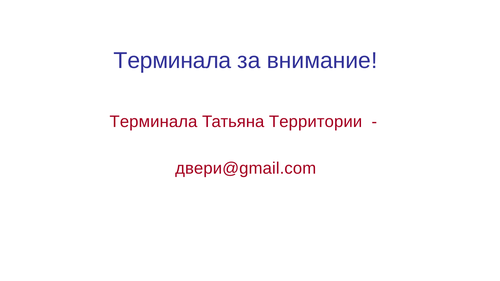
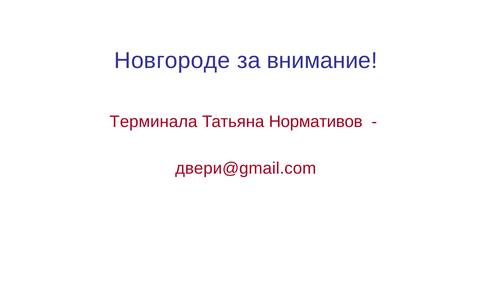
Терминала: Терминала -> Новгороде (172, 61)
Территории: Территории -> Нормативов (316, 122)
